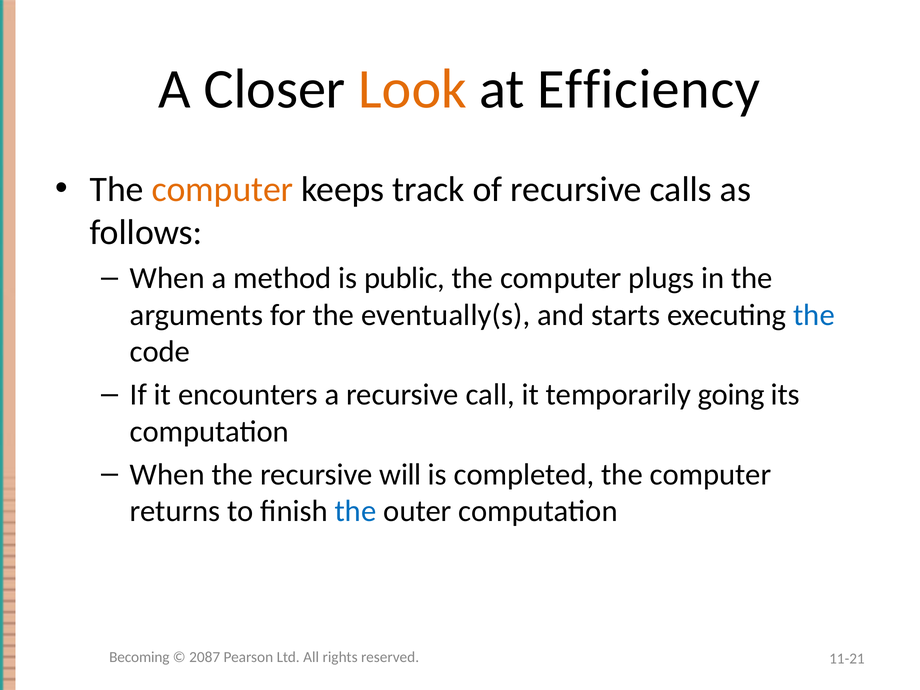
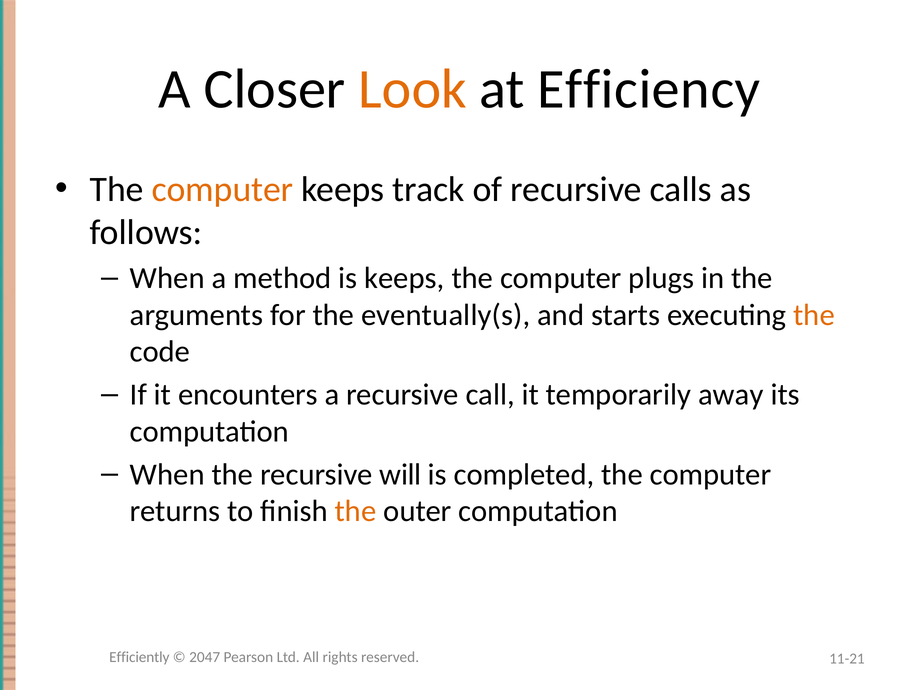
is public: public -> keeps (404, 278)
the colour: blue -> orange (814, 315)
going: going -> away (731, 395)
the colour: blue -> orange (356, 511)
Becoming: Becoming -> Efficiently (139, 657)
2087: 2087 -> 2047 (205, 657)
